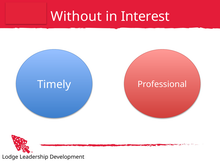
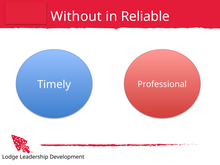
Interest: Interest -> Reliable (145, 17)
